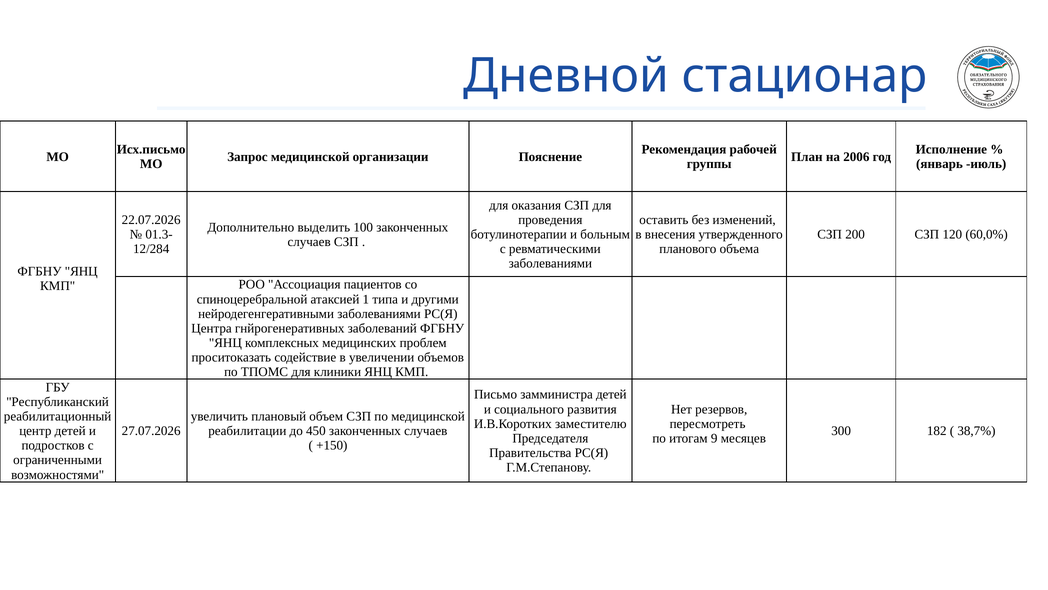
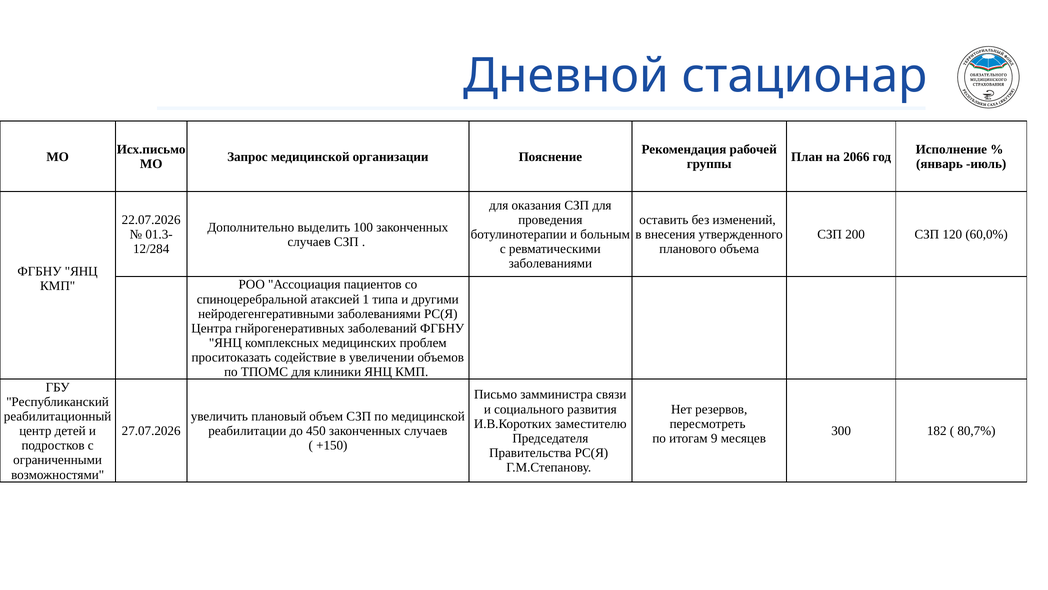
2006: 2006 -> 2066 (856, 157)
замминистра детей: детей -> связи (611, 394)
38,7%: 38,7% -> 80,7% (976, 431)
